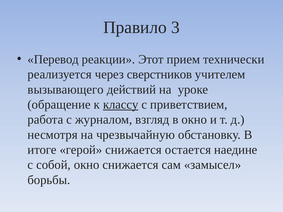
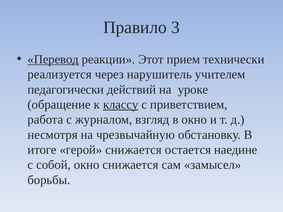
Перевод underline: none -> present (53, 59)
сверстников: сверстников -> нарушитель (159, 74)
вызывающего: вызывающего -> педагогически (66, 90)
